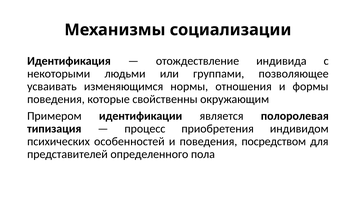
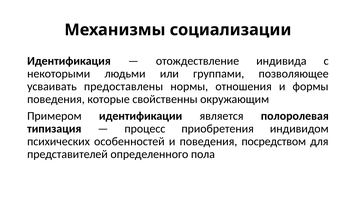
изменяющимся: изменяющимся -> предоставлены (124, 87)
